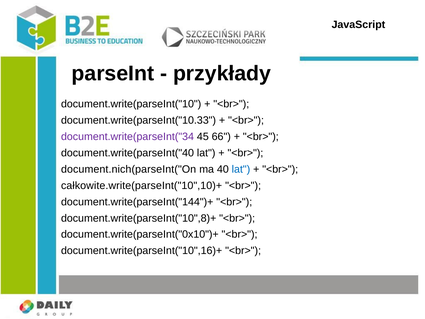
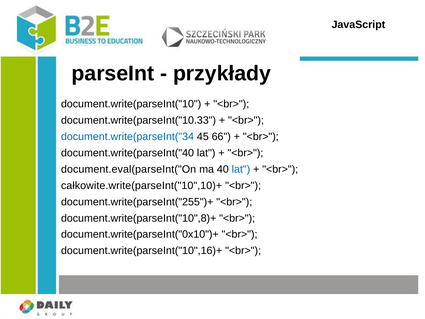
document.write(parseInt("34 colour: purple -> blue (127, 137)
document.nich(parseInt("On: document.nich(parseInt("On -> document.eval(parseInt("On (129, 169)
document.write(parseInt("144")+: document.write(parseInt("144")+ -> document.write(parseInt("255")+ (137, 202)
